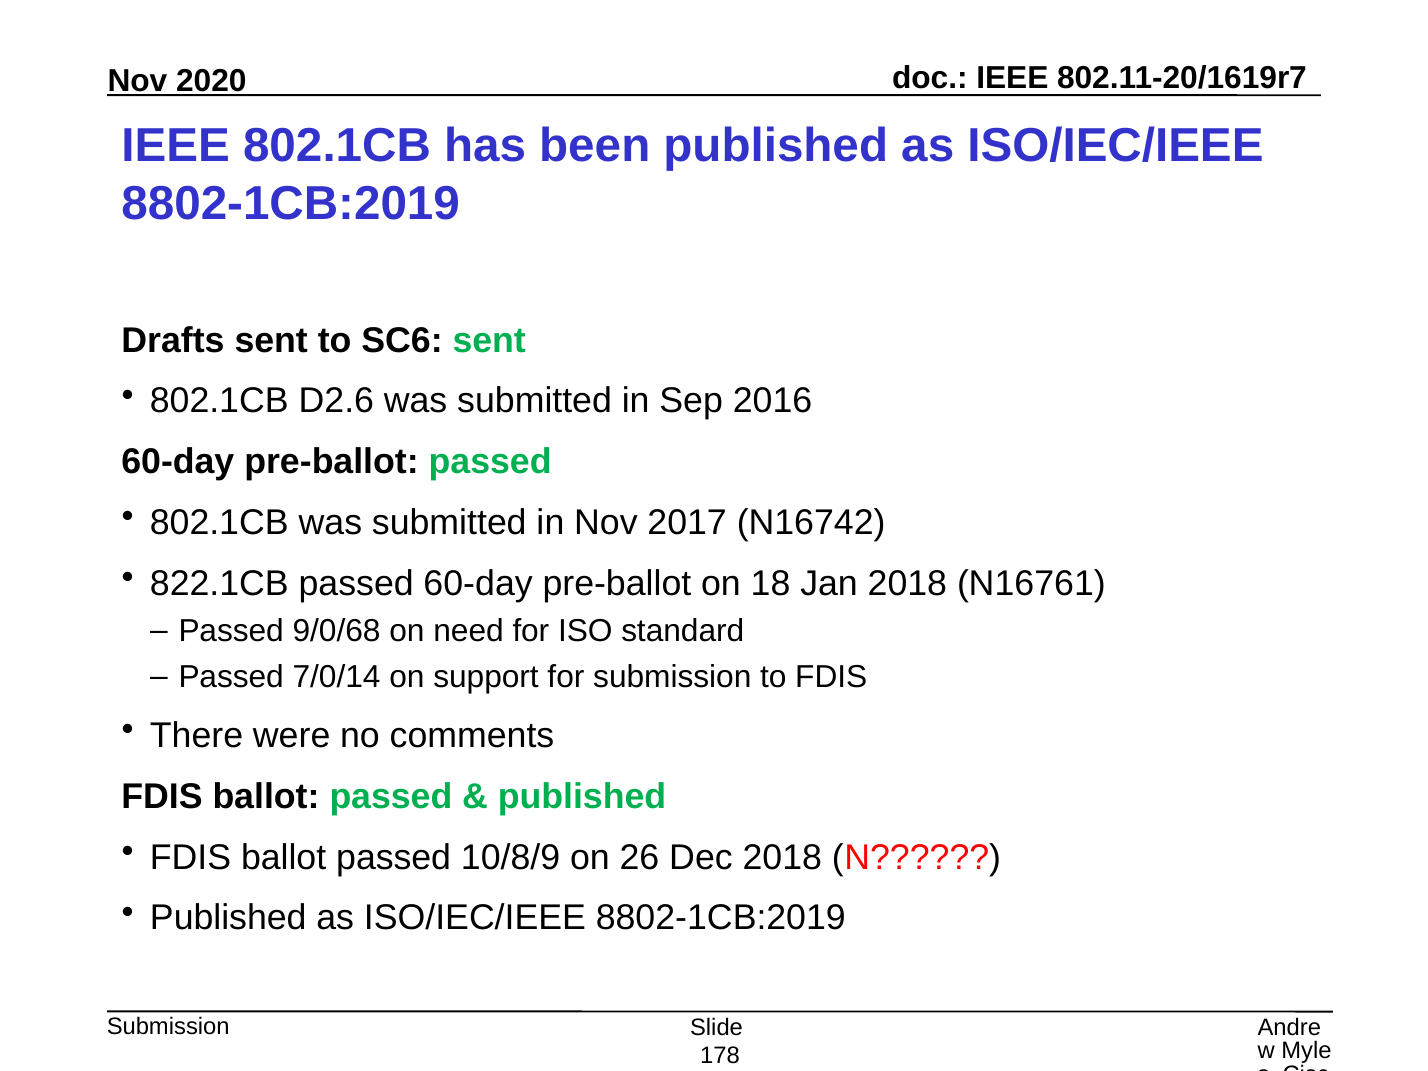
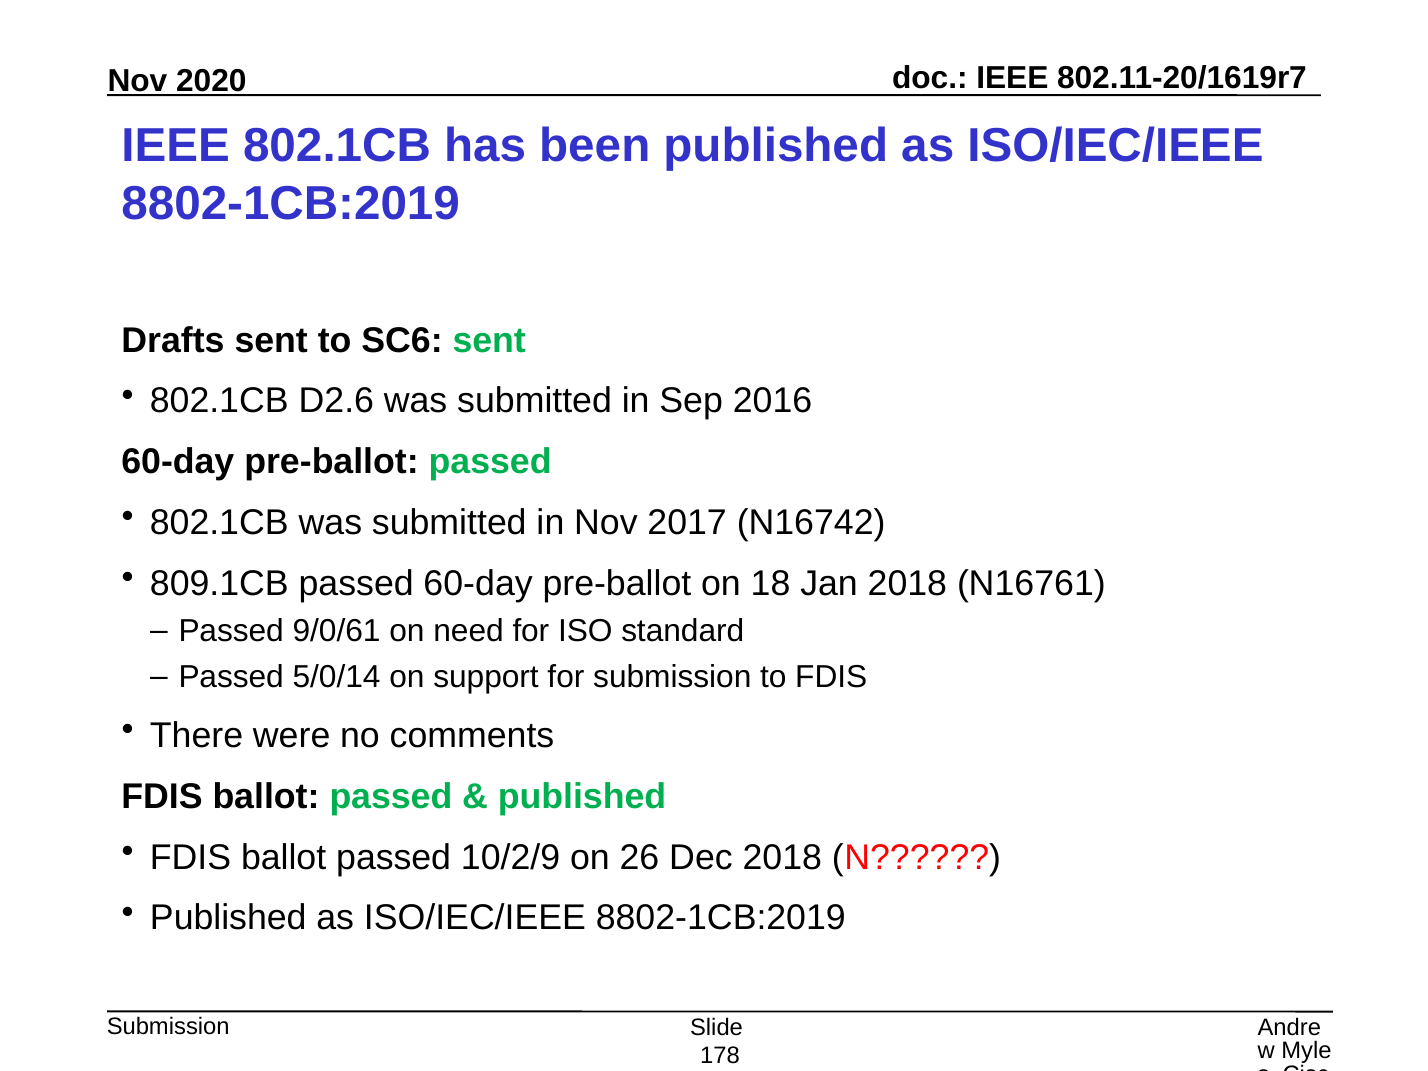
822.1CB: 822.1CB -> 809.1CB (219, 583)
9/0/68: 9/0/68 -> 9/0/61 (337, 631)
7/0/14: 7/0/14 -> 5/0/14 (337, 677)
10/8/9: 10/8/9 -> 10/2/9 (511, 858)
